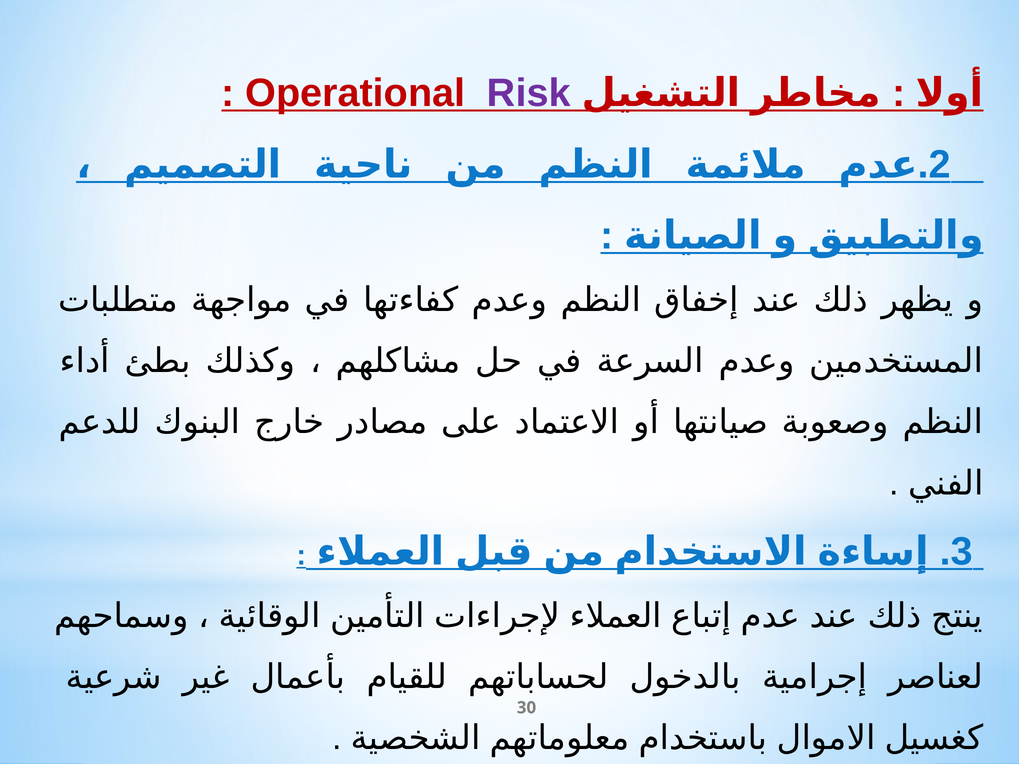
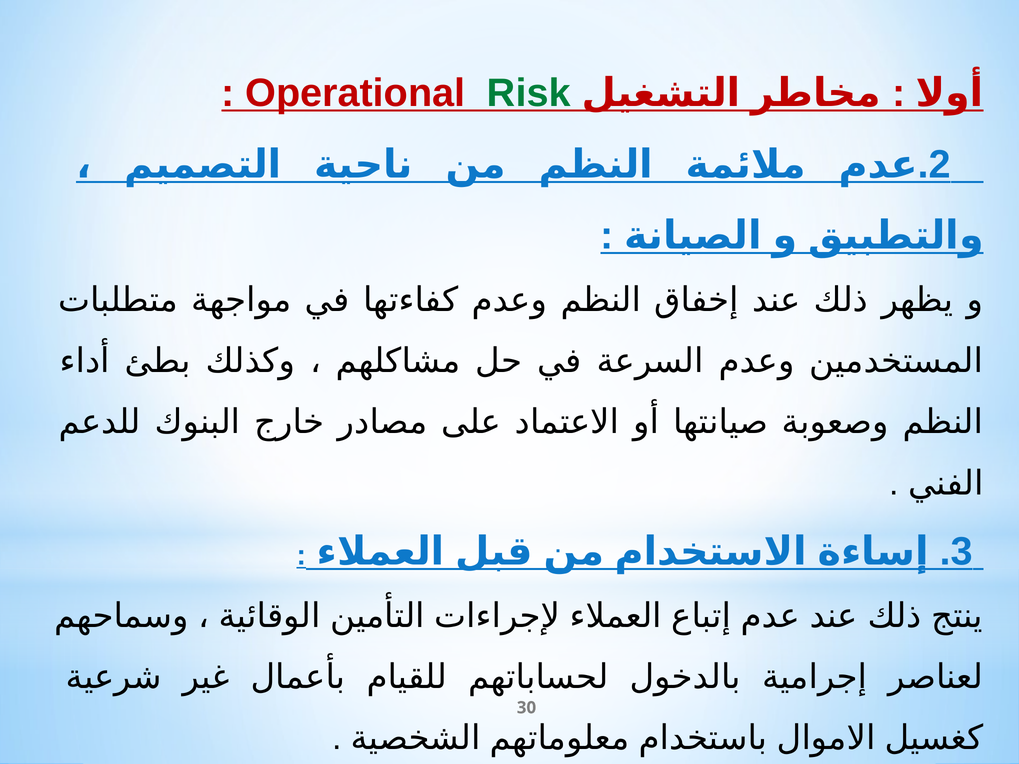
Risk colour: purple -> green (529, 93)
